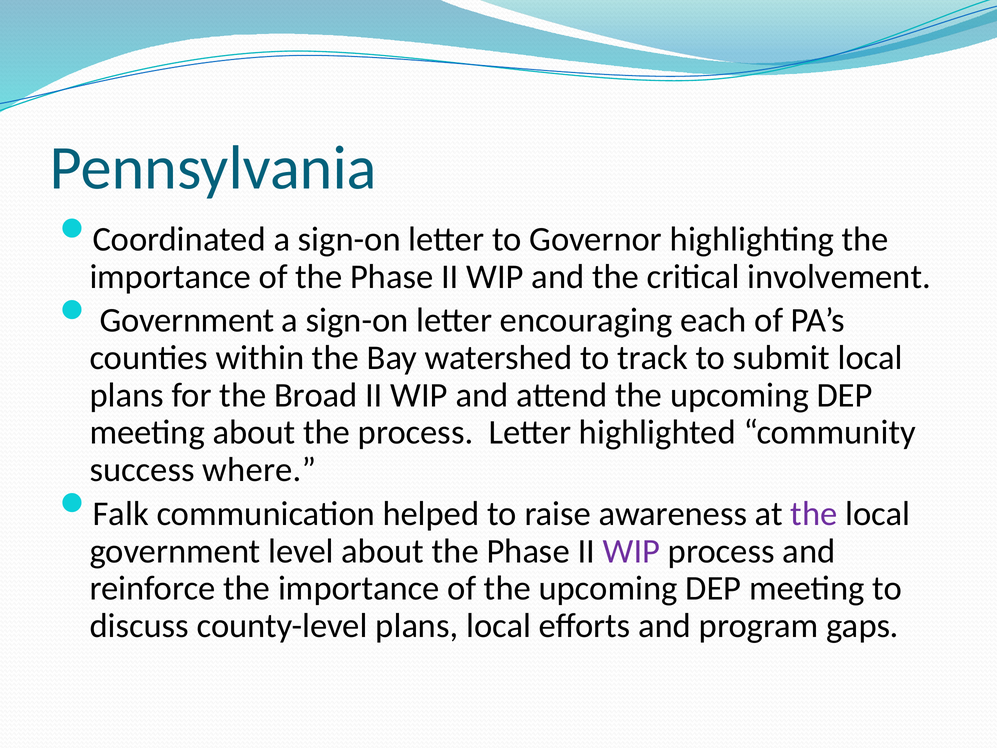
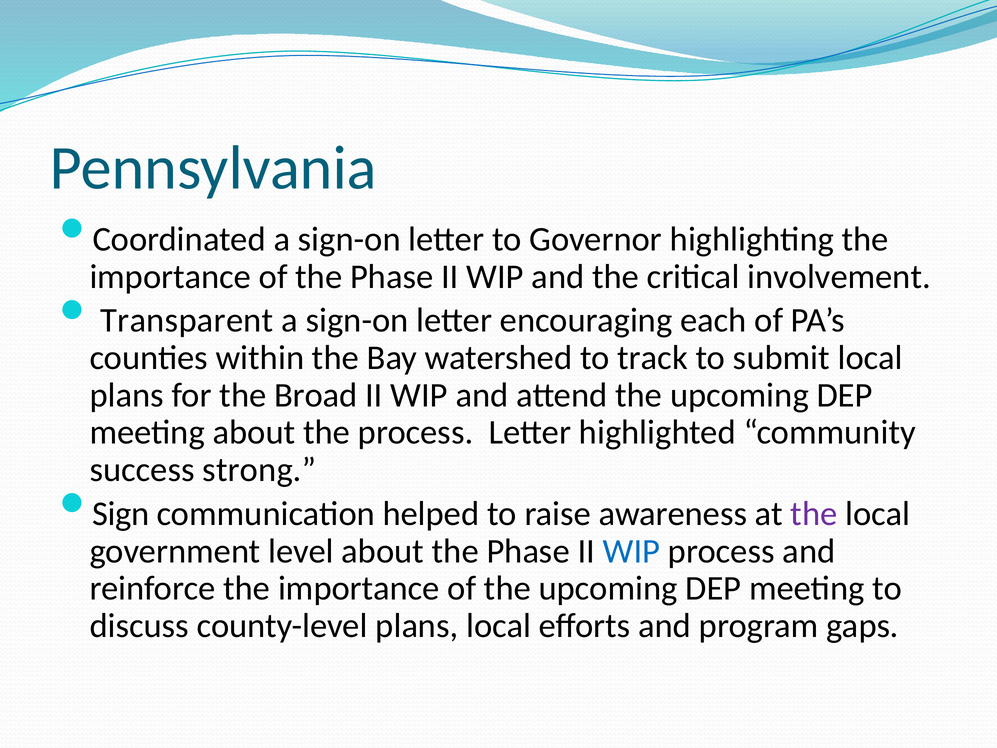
Government: Government -> Transparent (187, 320)
where: where -> strong (259, 470)
Falk: Falk -> Sign (121, 514)
WIP colour: purple -> blue (631, 551)
